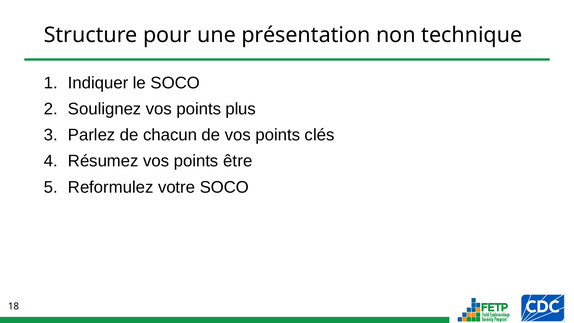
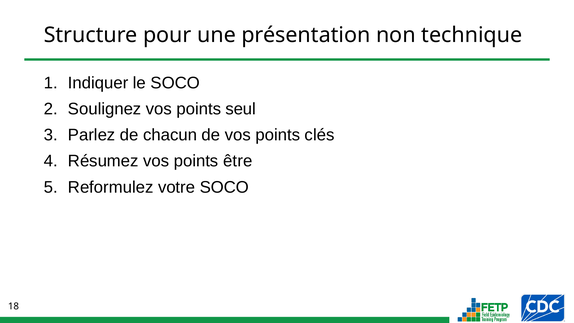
plus: plus -> seul (241, 109)
